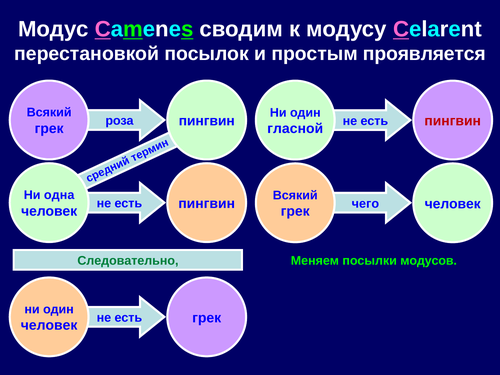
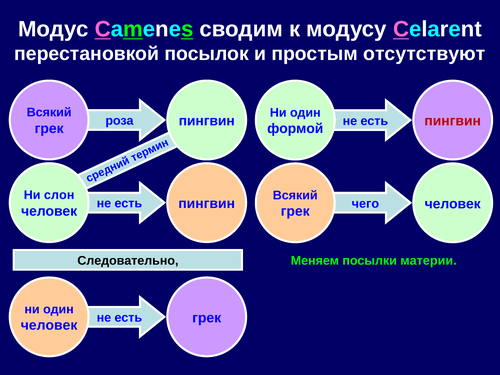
проявляется: проявляется -> отсутствуют (424, 54)
гласной: гласной -> формой (295, 129)
одна: одна -> слон (59, 195)
Следовательно colour: green -> black (128, 261)
модусов: модусов -> материи (429, 261)
